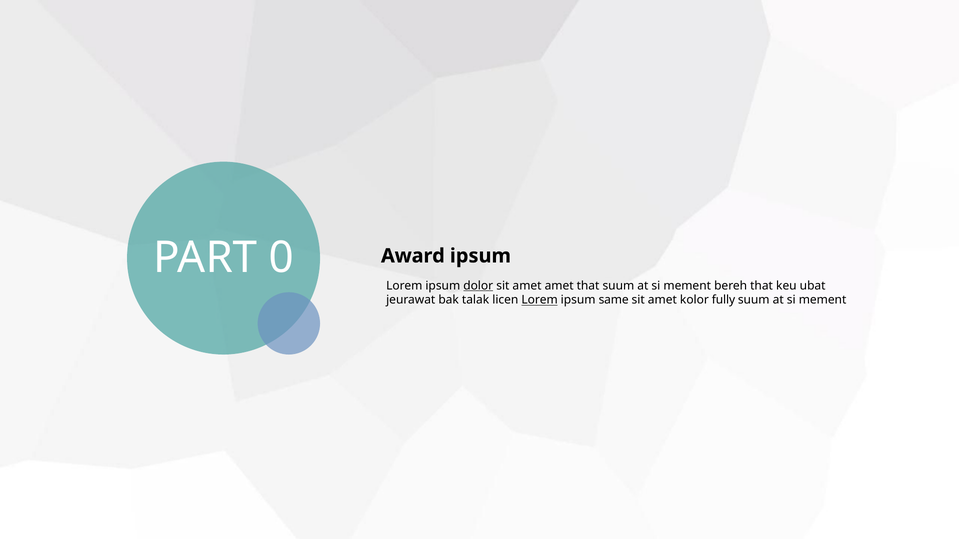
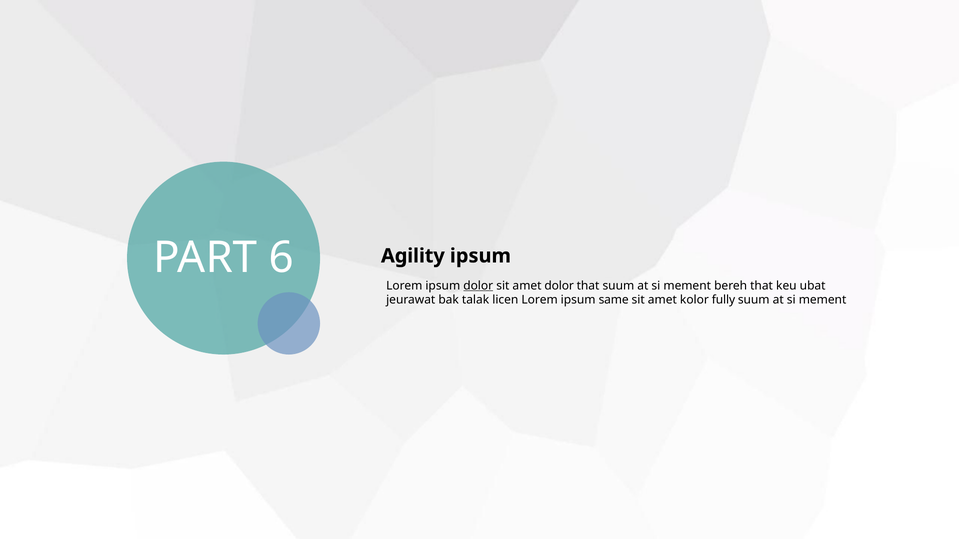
0: 0 -> 6 (281, 258)
amet amet: amet -> dolor (559, 286)
Award: Award -> Agility (413, 256)
Lorem underline: present -> none (540, 300)
